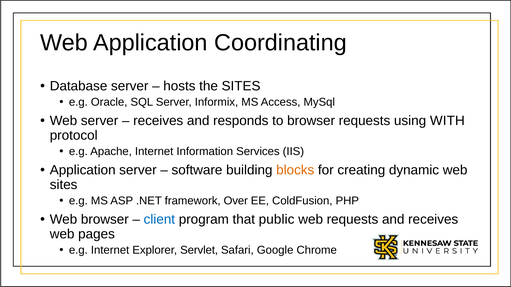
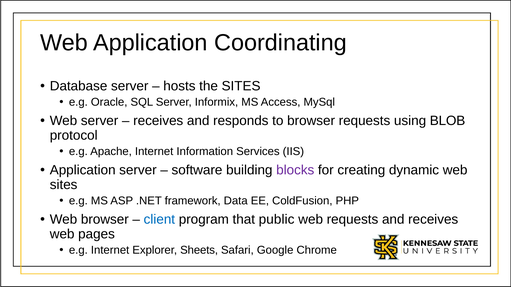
WITH: WITH -> BLOB (448, 121)
blocks colour: orange -> purple (295, 170)
Over: Over -> Data (236, 201)
Servlet: Servlet -> Sheets (199, 250)
